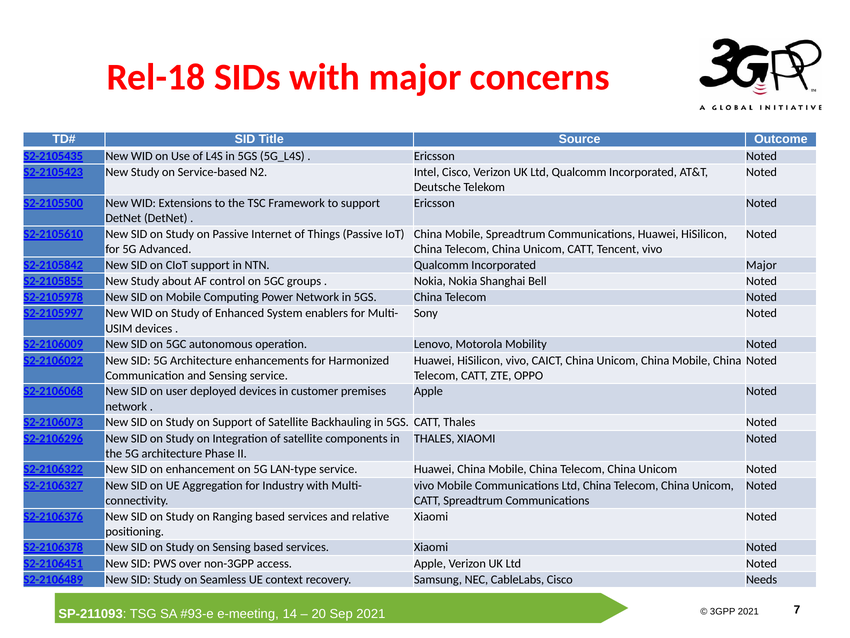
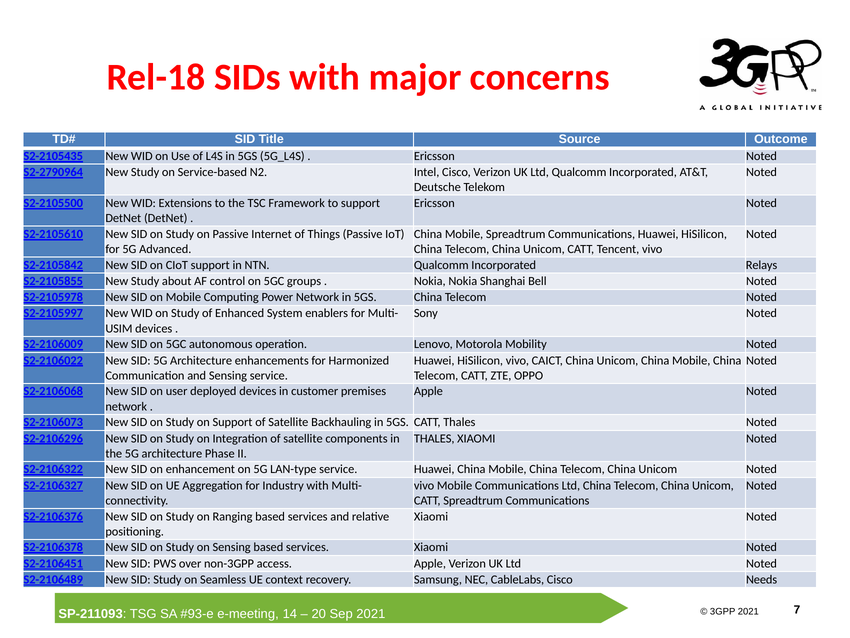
S2-2105423: S2-2105423 -> S2-2790964 (53, 172)
Incorporated Major: Major -> Relays (762, 265)
